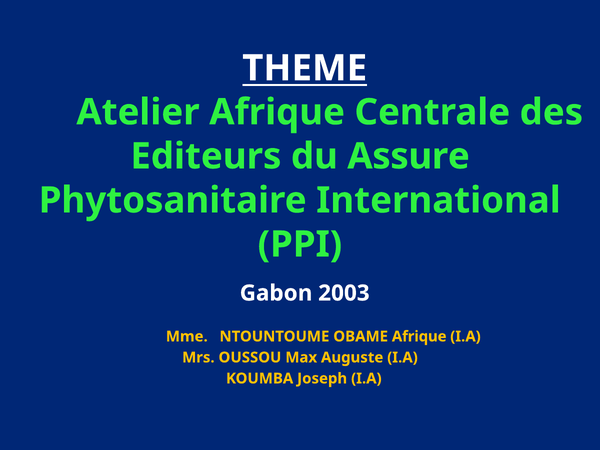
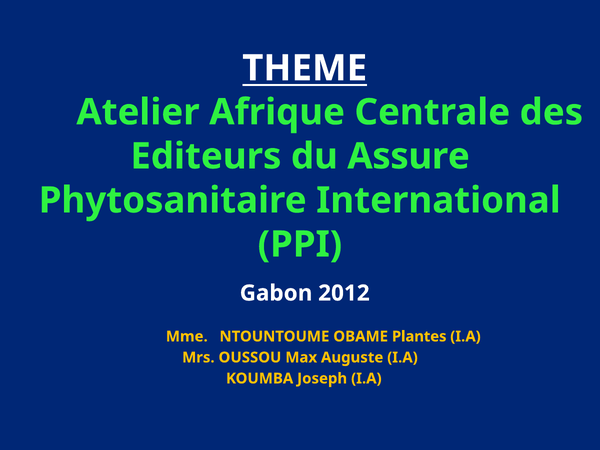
2003: 2003 -> 2012 (344, 293)
OBAME Afrique: Afrique -> Plantes (419, 336)
